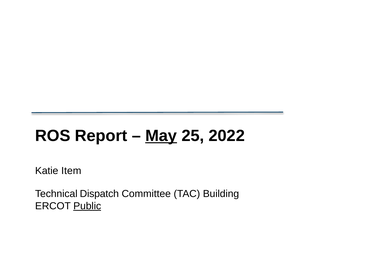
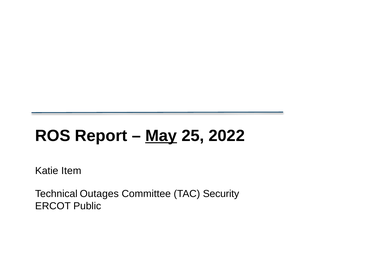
Dispatch: Dispatch -> Outages (99, 194)
Building: Building -> Security (221, 194)
Public underline: present -> none (87, 206)
